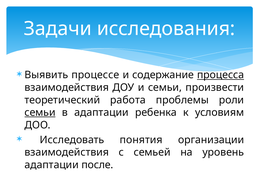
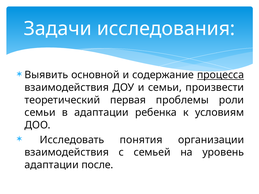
процессе: процессе -> основной (95, 75)
работа: работа -> первая (128, 100)
семьи underline: present -> none (40, 113)
